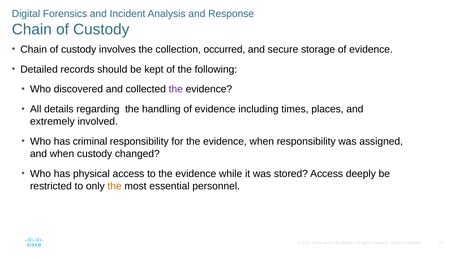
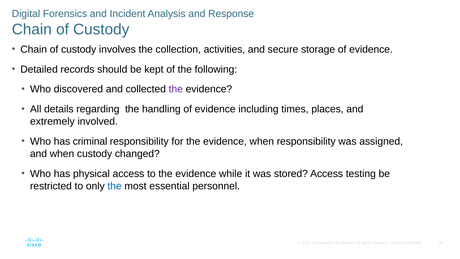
occurred: occurred -> activities (224, 49)
deeply: deeply -> testing (361, 174)
the colour: orange -> blue (115, 186)
